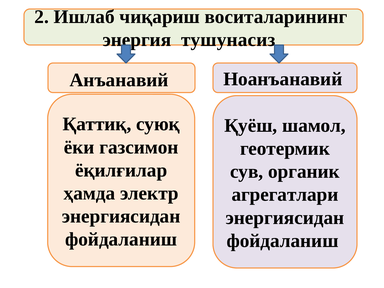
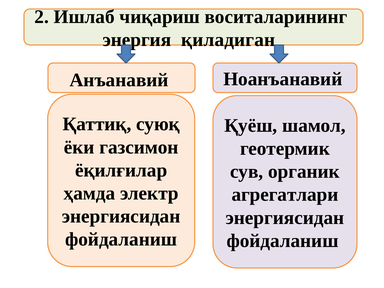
тушунасиз: тушунасиз -> қиладиган (228, 40)
